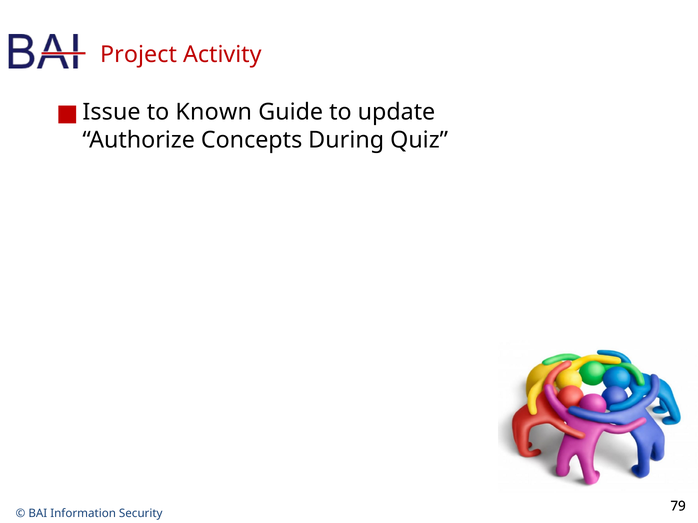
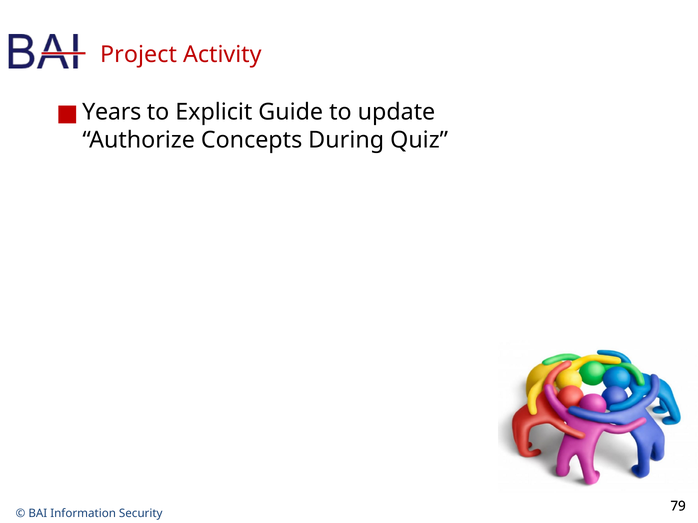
Issue: Issue -> Years (112, 112)
Known: Known -> Explicit (214, 112)
